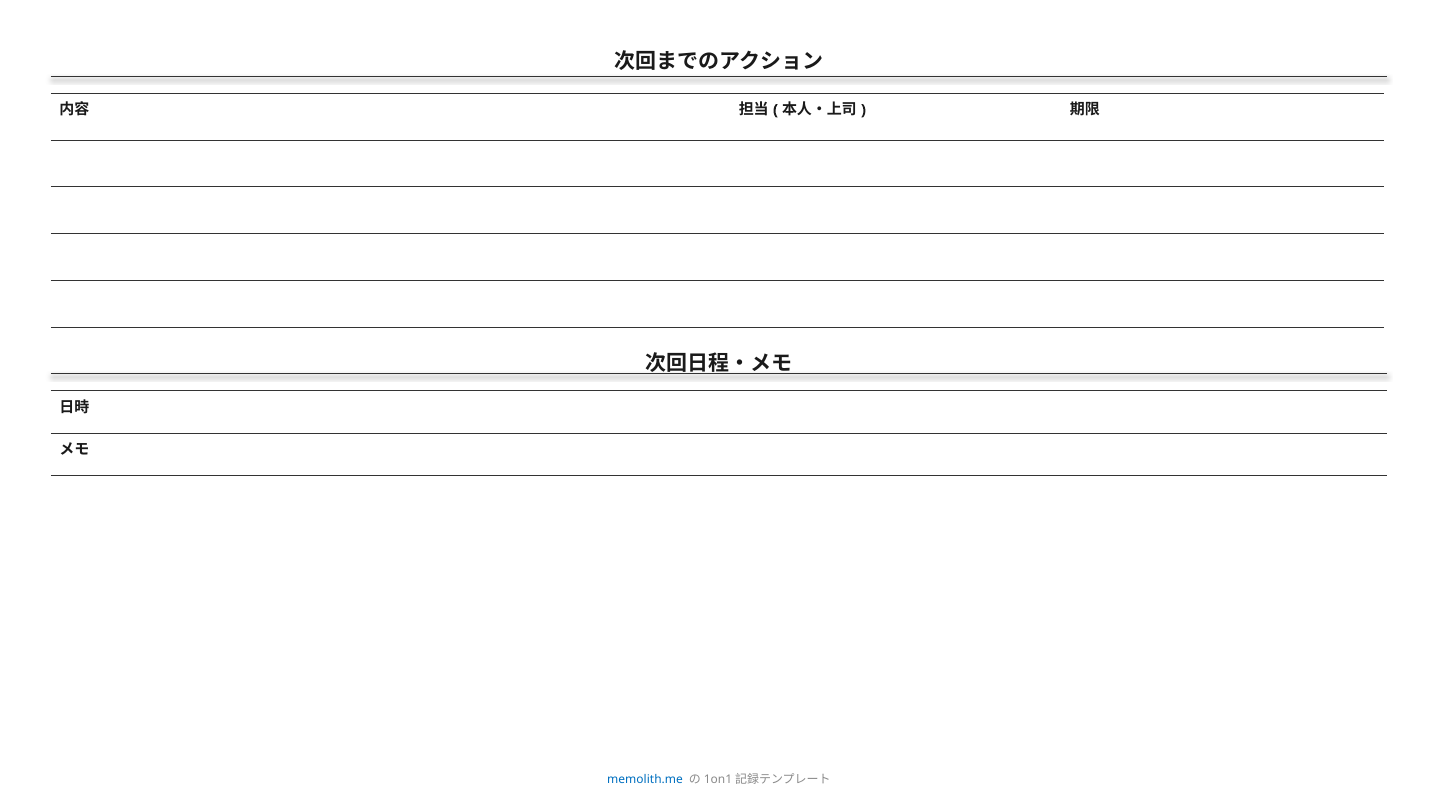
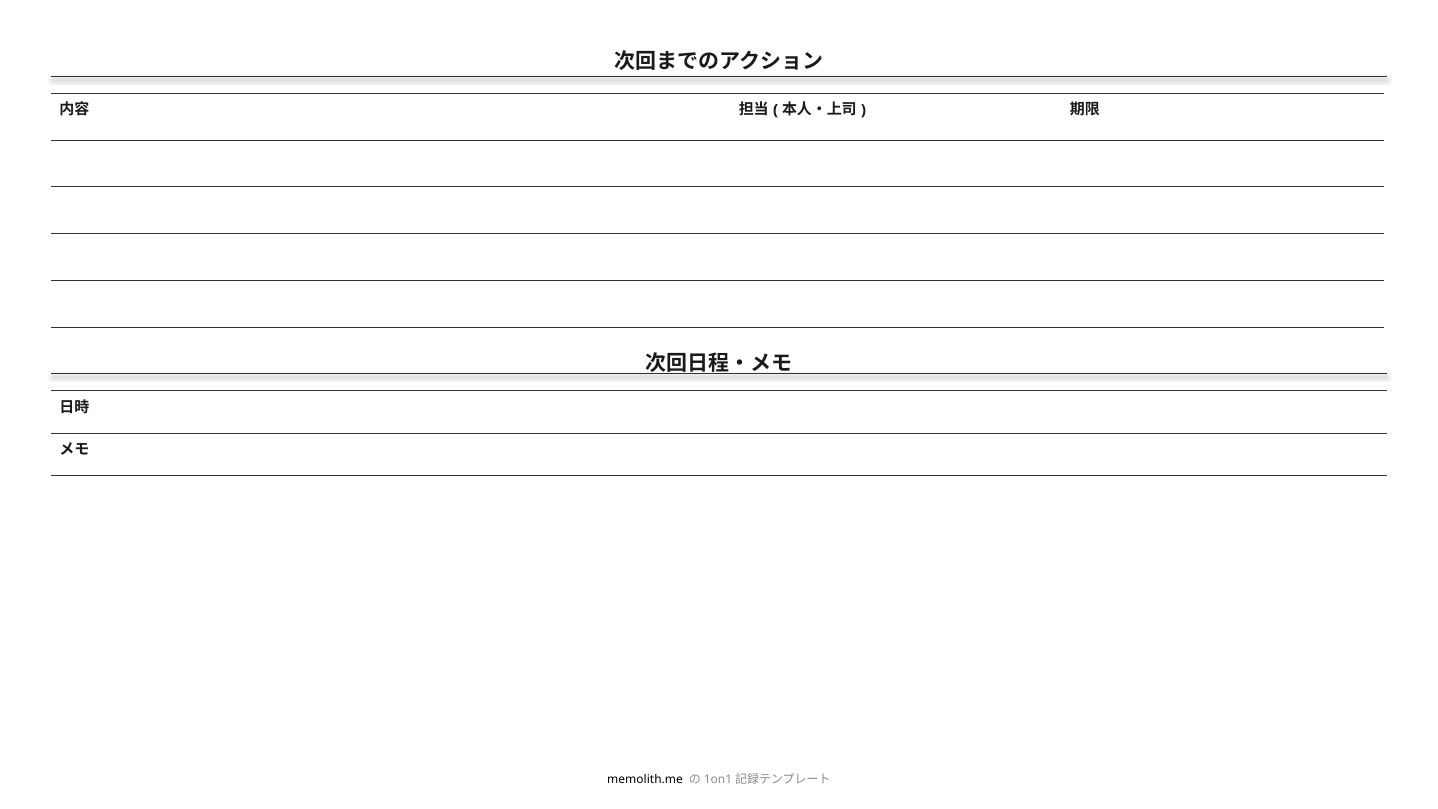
memolith.me colour: blue -> black (645, 780)
